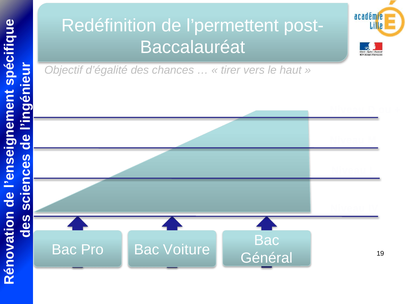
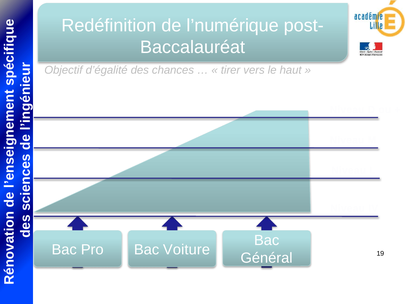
l’permettent: l’permettent -> l’numérique (233, 26)
